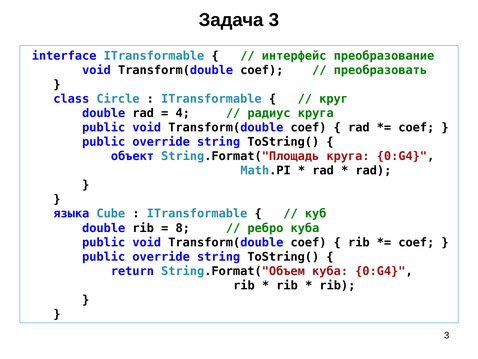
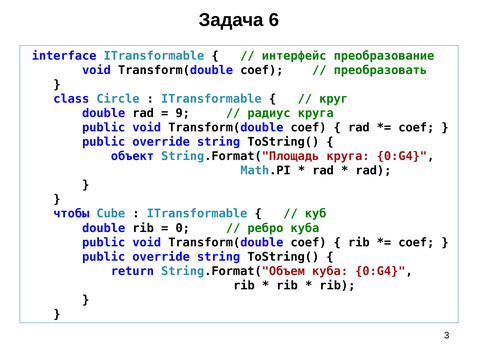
Задача 3: 3 -> 6 (274, 20)
4: 4 -> 9 (183, 113)
языка: языка -> чтобы (71, 213)
8: 8 -> 0 (183, 228)
